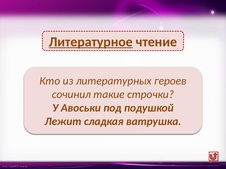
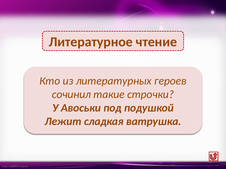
Литературное underline: present -> none (91, 42)
